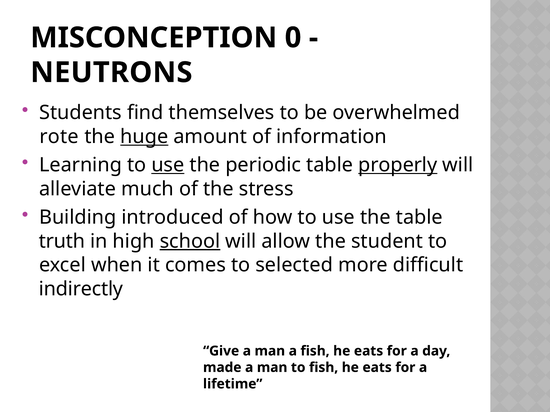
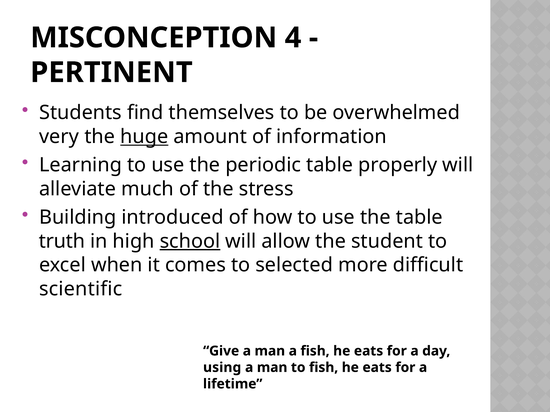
0: 0 -> 4 (293, 38)
NEUTRONS: NEUTRONS -> PERTINENT (111, 73)
rote: rote -> very (59, 137)
use underline: present -> none (168, 165)
properly underline: present -> none (398, 165)
indirectly: indirectly -> scientific (81, 289)
made: made -> using (222, 368)
